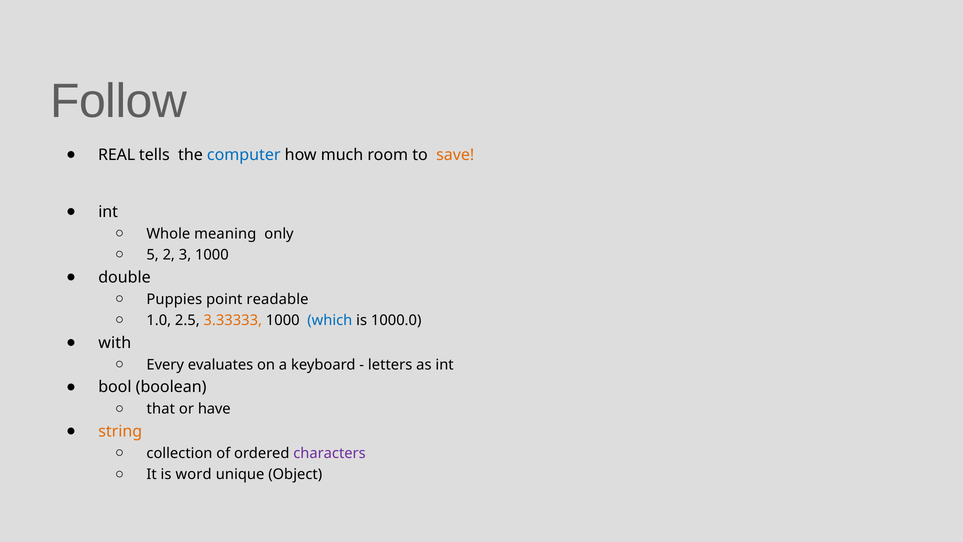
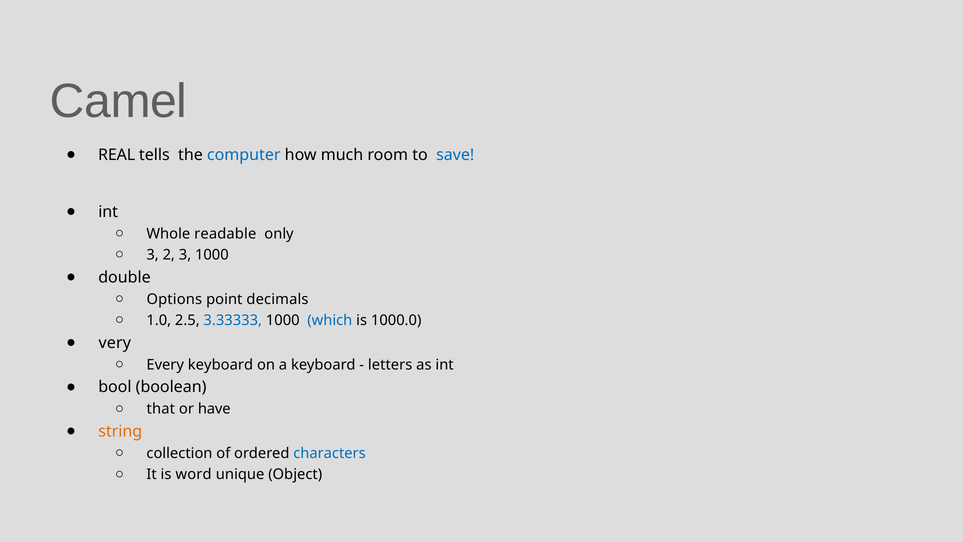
Follow: Follow -> Camel (119, 101)
save colour: orange -> blue (455, 155)
meaning: meaning -> readable (225, 234)
5: 5 -> 3 (153, 255)
Puppies: Puppies -> Options (174, 299)
readable: readable -> decimals (277, 299)
3.33333 colour: orange -> blue (233, 320)
with: with -> very (115, 343)
Every evaluates: evaluates -> keyboard (220, 365)
characters colour: purple -> blue (329, 453)
